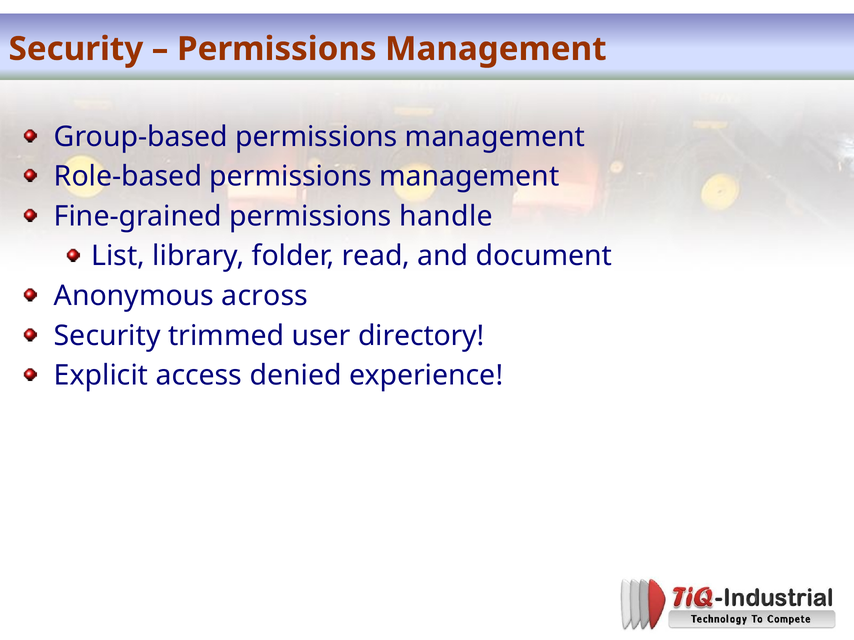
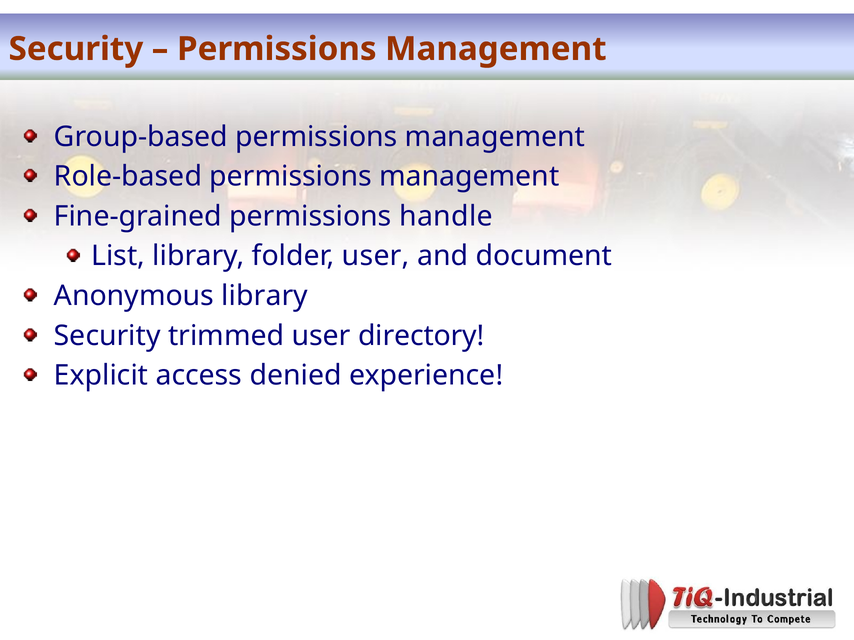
folder read: read -> user (376, 256)
Anonymous across: across -> library (265, 296)
